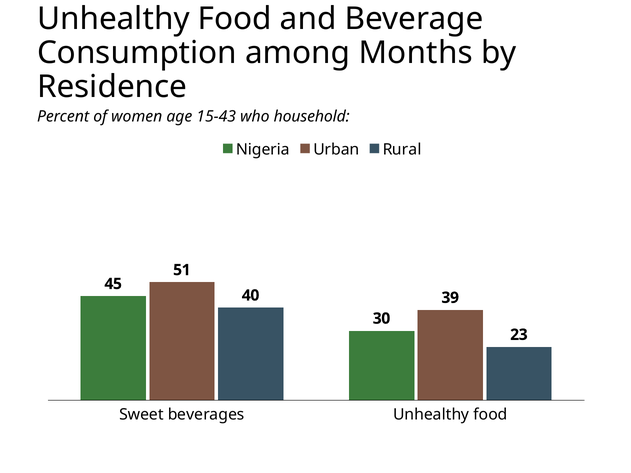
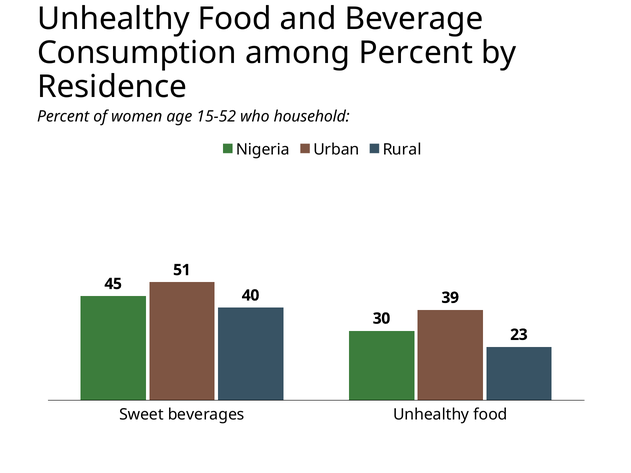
among Months: Months -> Percent (416, 53)
15-43: 15-43 -> 15-52 (216, 116)
